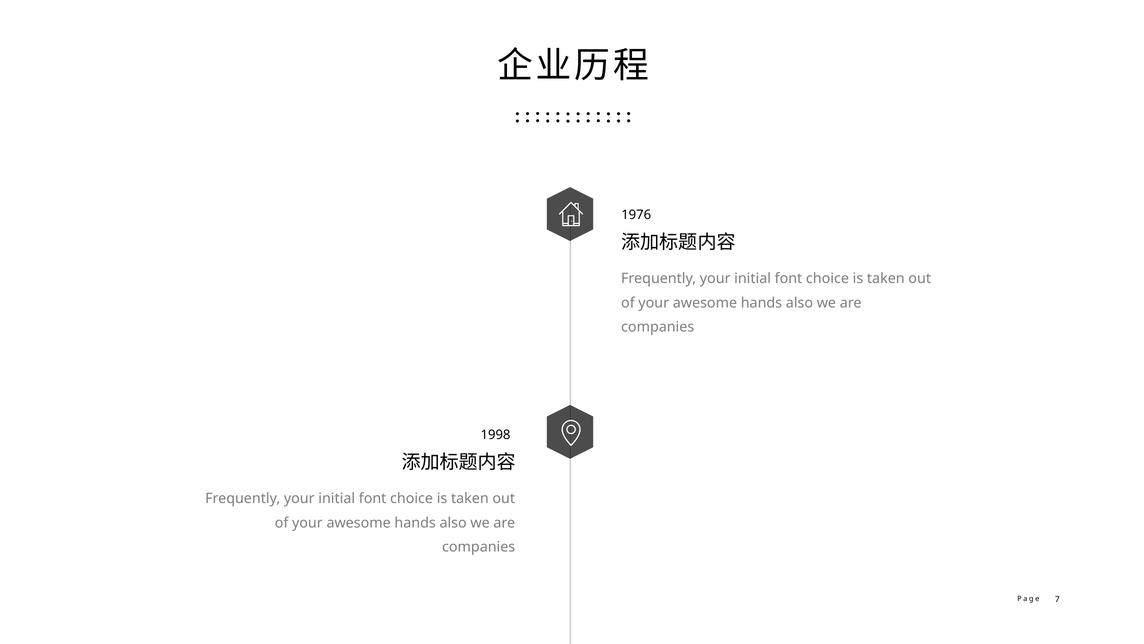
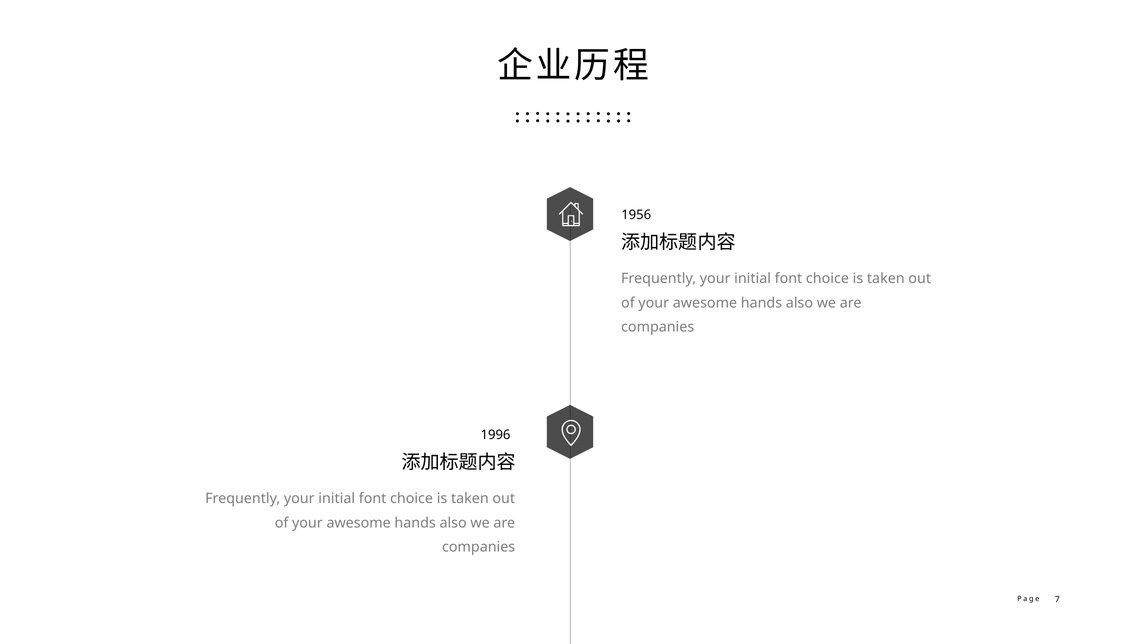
1976: 1976 -> 1956 (636, 215)
1998: 1998 -> 1996 (496, 435)
